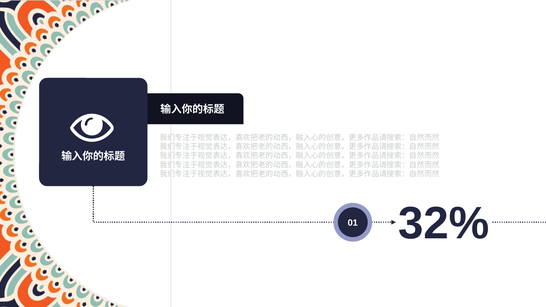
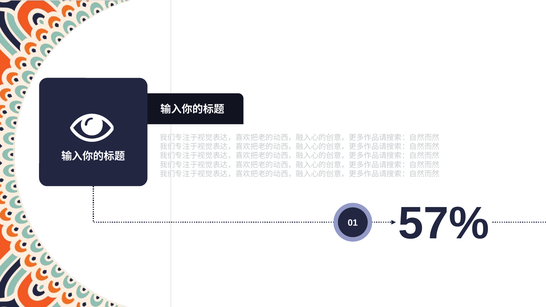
32%: 32% -> 57% (444, 224)
